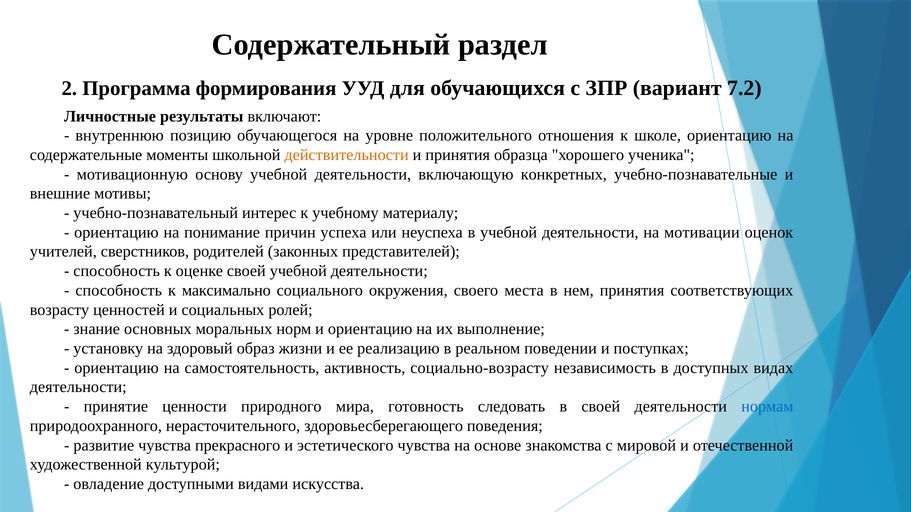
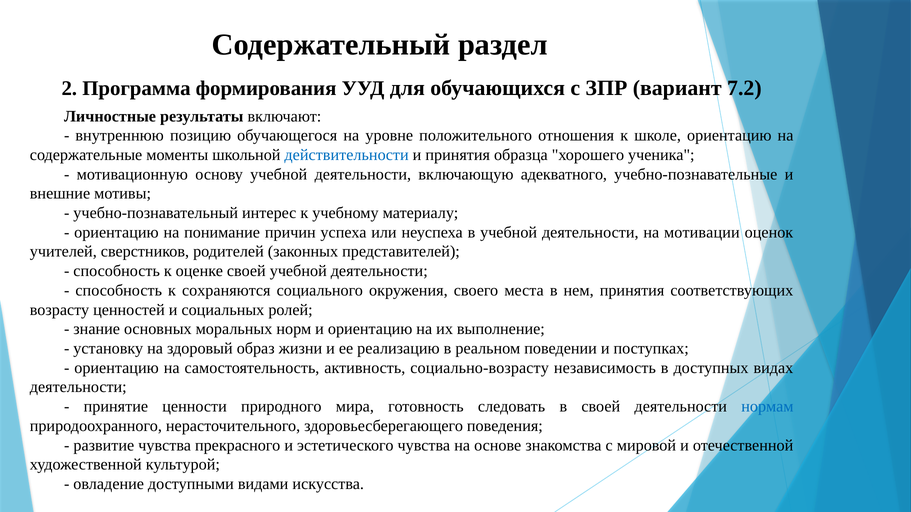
действительности colour: orange -> blue (347, 155)
конкретных: конкретных -> адекватного (564, 174)
максимально: максимально -> сохраняются (226, 291)
